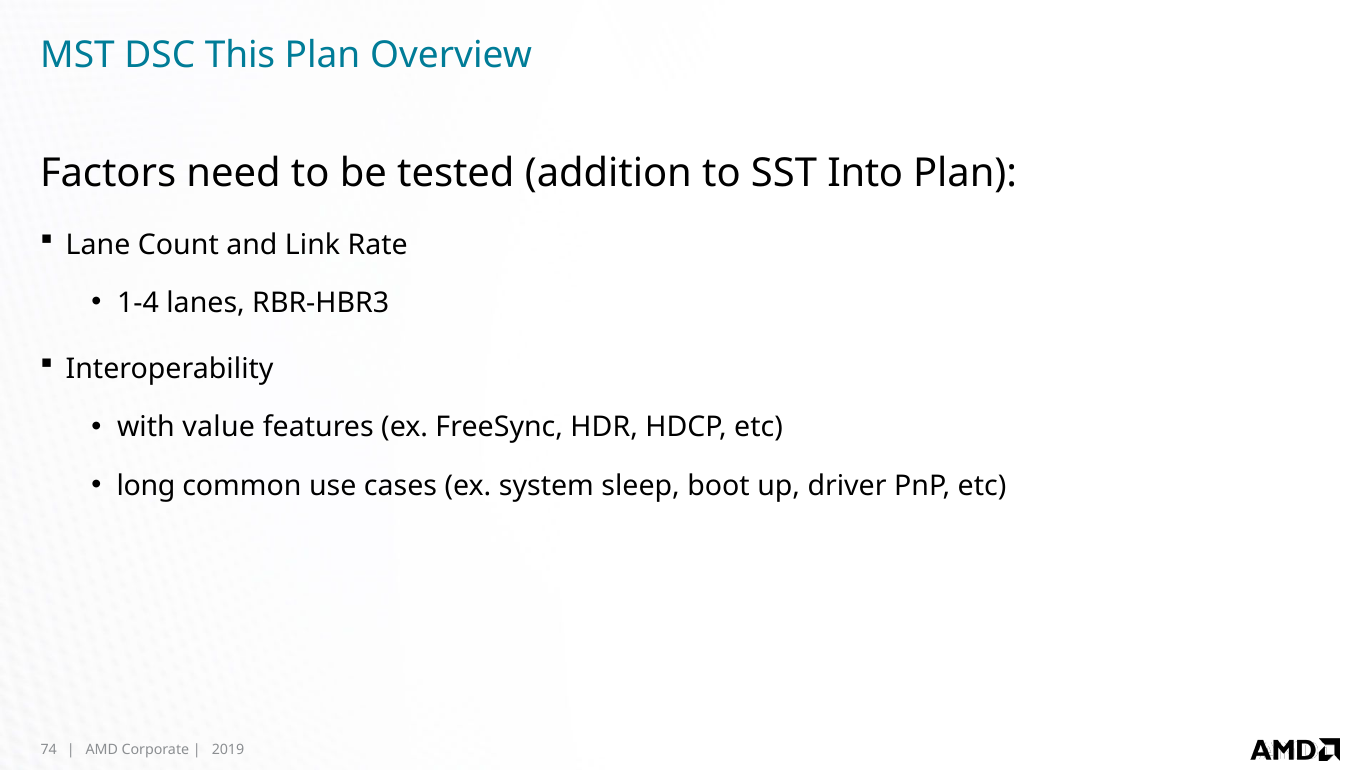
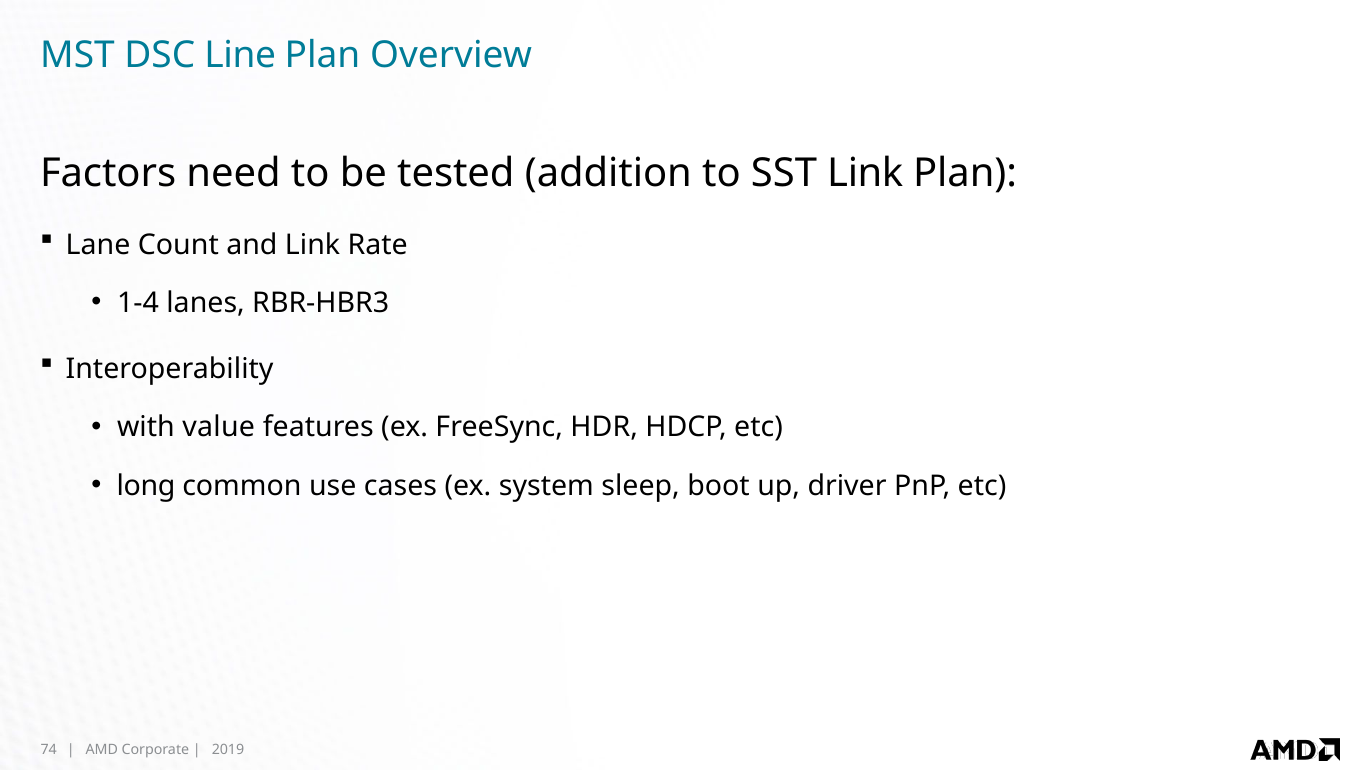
This: This -> Line (240, 55)
SST Into: Into -> Link (865, 173)
